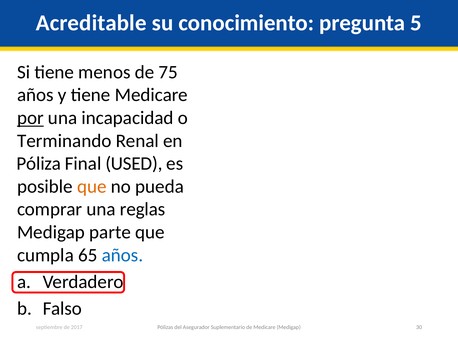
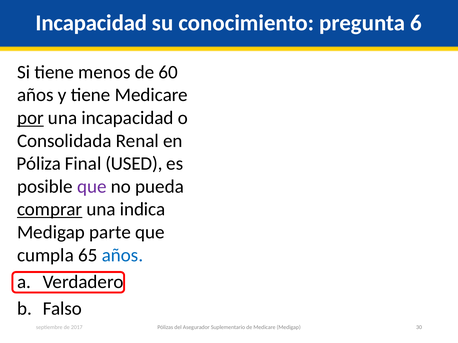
Acreditable: Acreditable -> Incapacidad (91, 23)
5: 5 -> 6 (416, 23)
75: 75 -> 60 (168, 72)
Terminando: Terminando -> Consolidada (64, 141)
que colour: orange -> purple (92, 187)
comprar underline: none -> present (50, 210)
reglas: reglas -> indica (143, 210)
